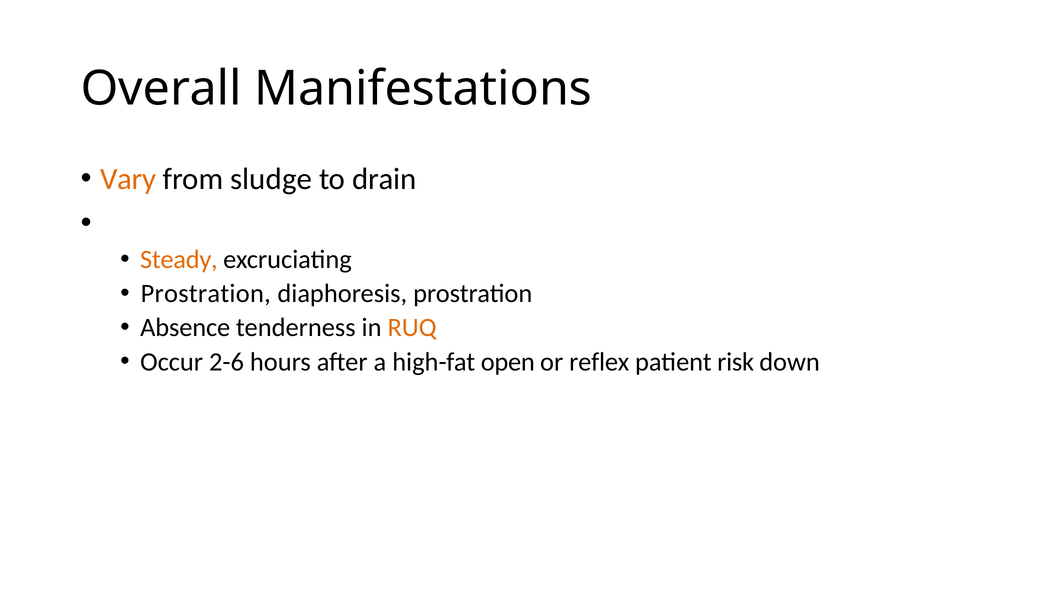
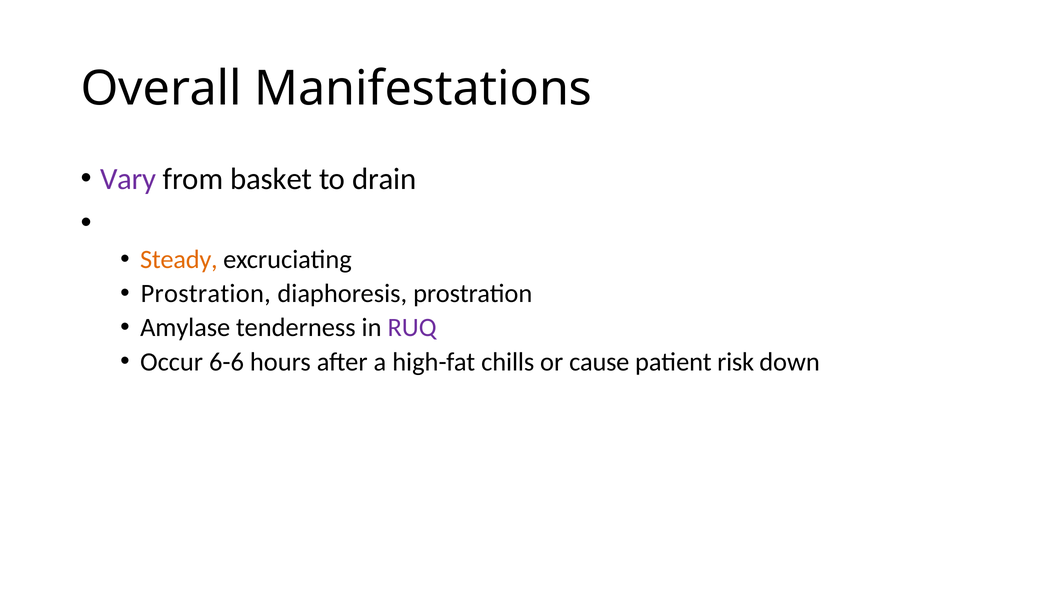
Vary colour: orange -> purple (128, 179)
sludge: sludge -> basket (271, 179)
Absence: Absence -> Amylase (185, 328)
RUQ colour: orange -> purple (412, 328)
2-6: 2-6 -> 6-6 (227, 362)
open: open -> chills (508, 362)
reflex: reflex -> cause (599, 362)
